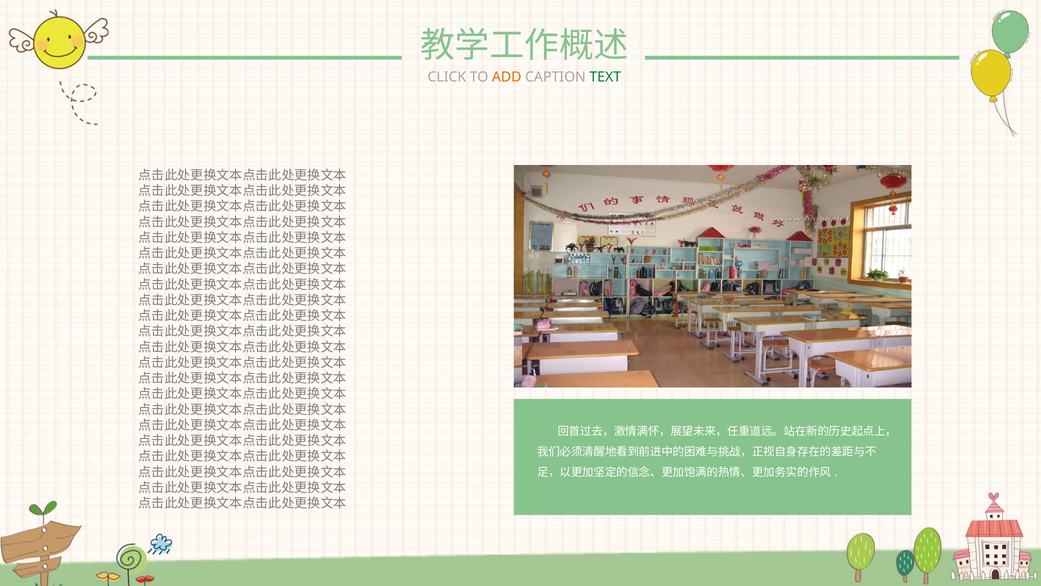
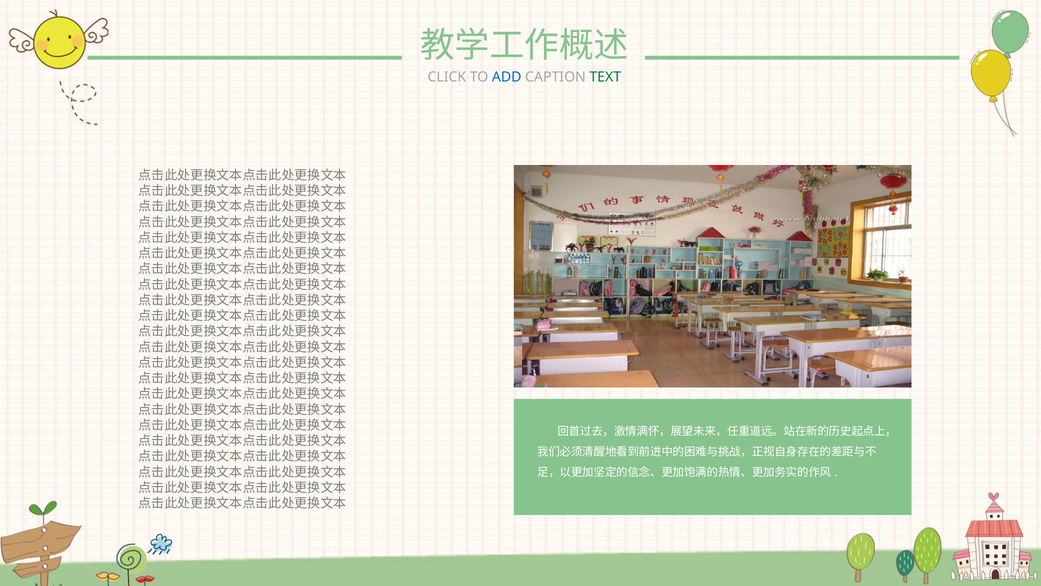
ADD colour: orange -> blue (507, 77)
